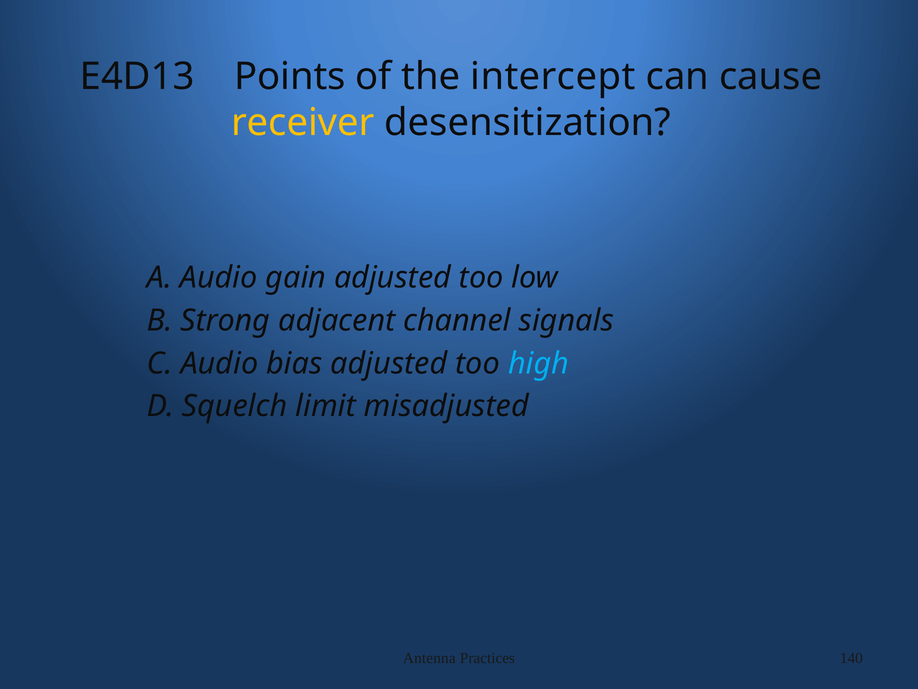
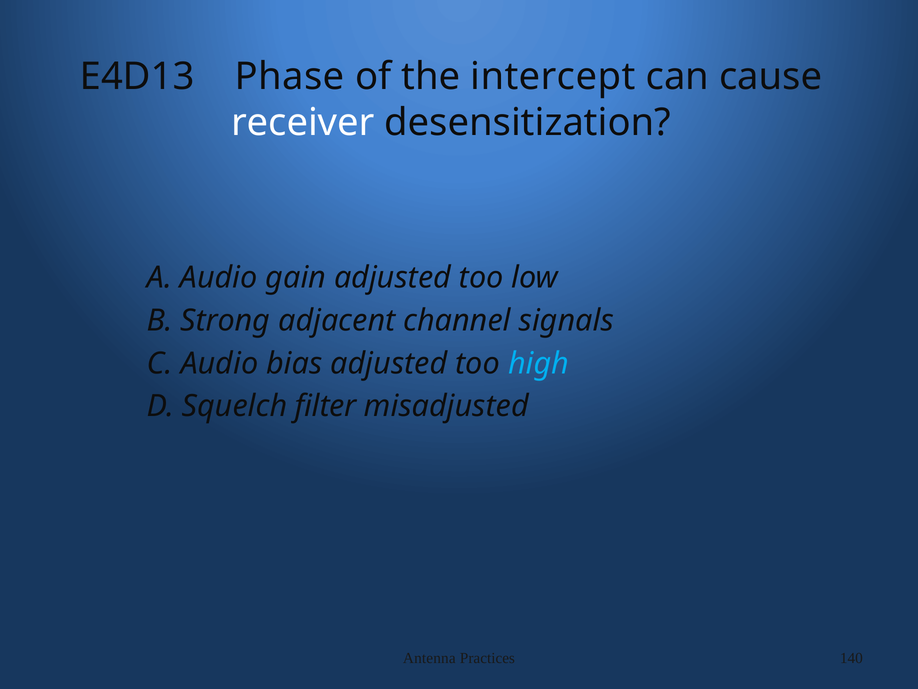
Points: Points -> Phase (290, 76)
receiver colour: yellow -> white (303, 122)
limit: limit -> filter (326, 406)
